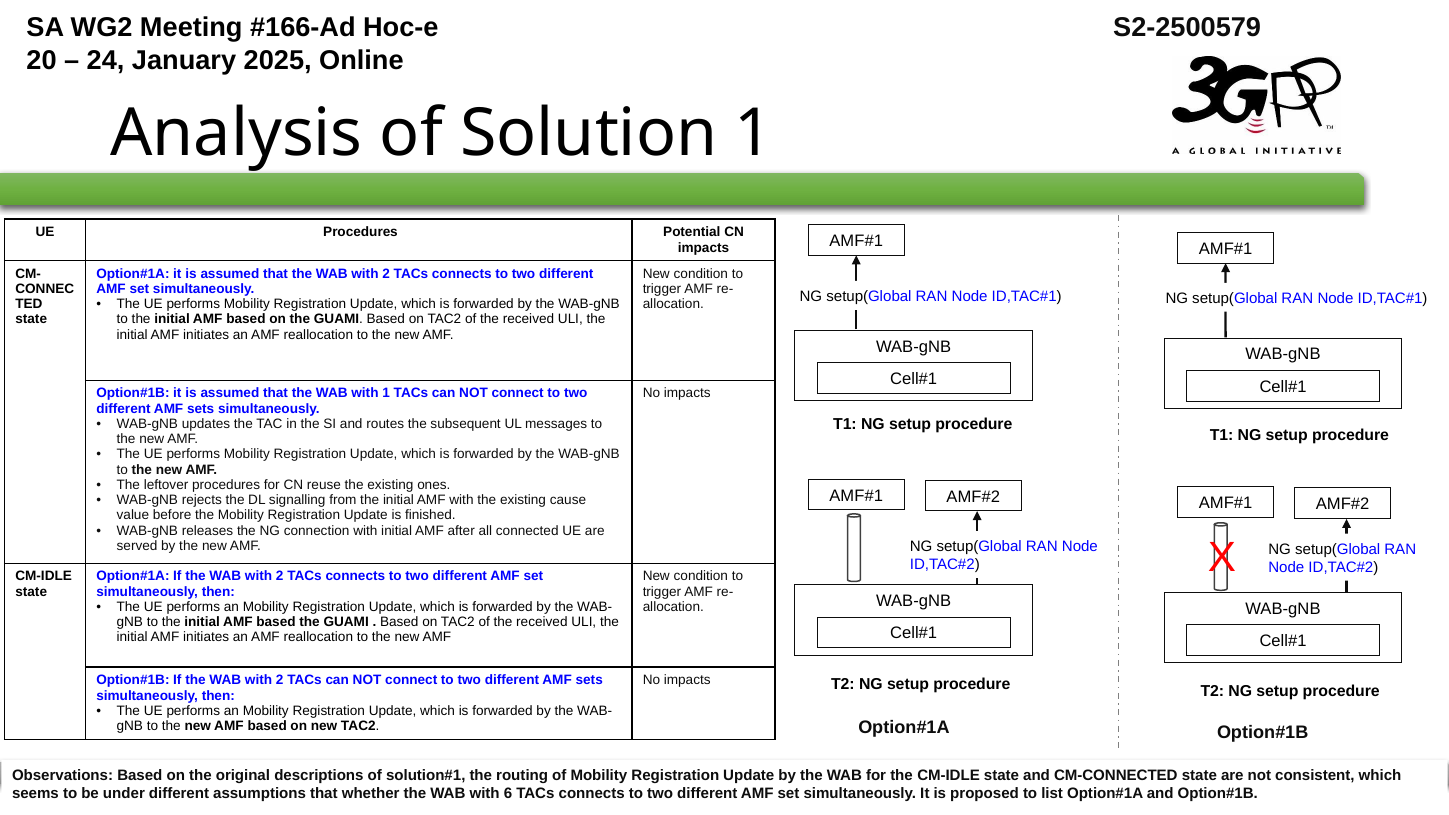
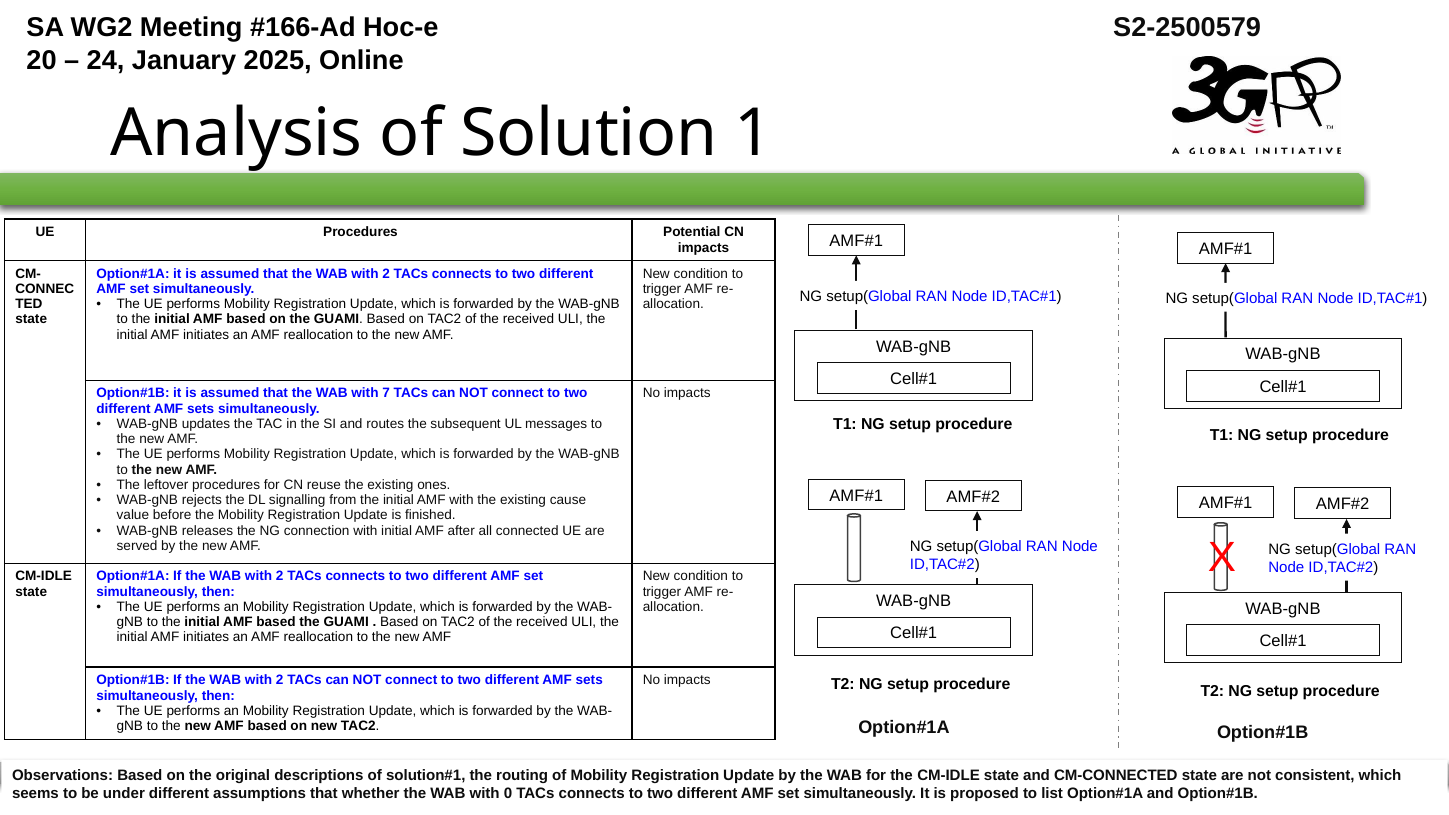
with 1: 1 -> 7 (386, 393)
6: 6 -> 0 (508, 794)
